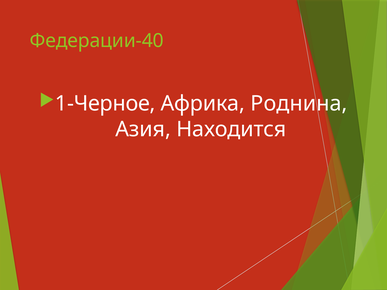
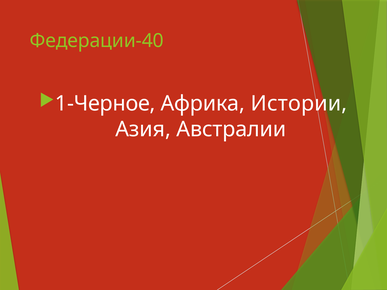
Роднина: Роднина -> Истории (299, 104)
Находится: Находится -> Австралии (231, 129)
